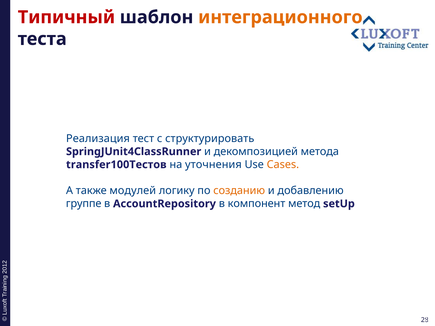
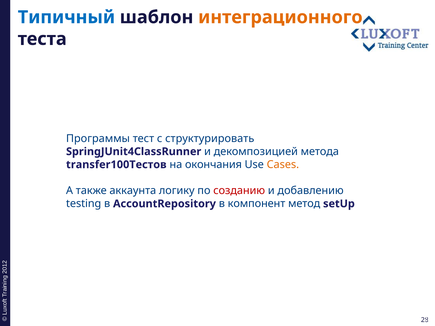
Типичный colour: red -> blue (66, 17)
Реализация: Реализация -> Программы (98, 139)
уточнения: уточнения -> окончания (213, 165)
модулей: модулей -> аккаунта (133, 191)
созданию colour: orange -> red (239, 191)
группе: группе -> testing (84, 204)
